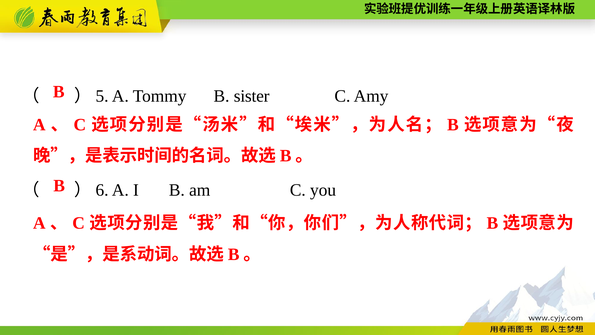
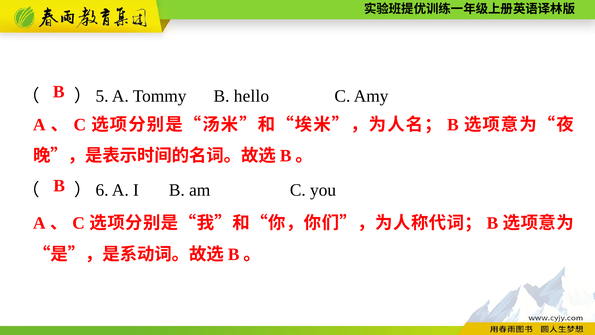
sister: sister -> hello (251, 96)
